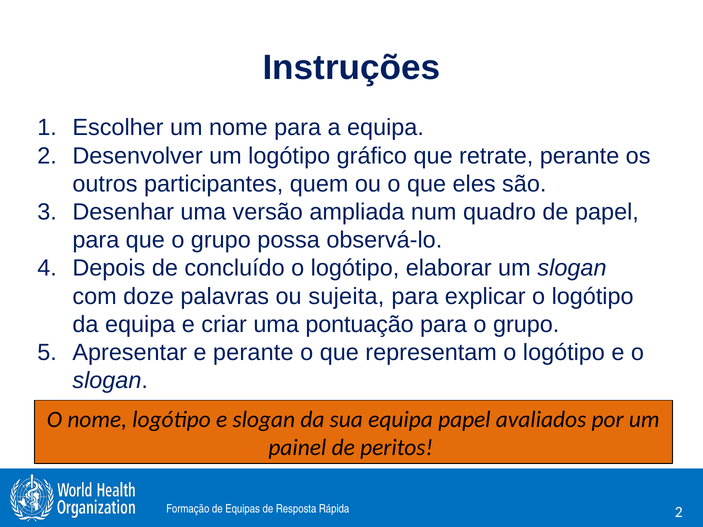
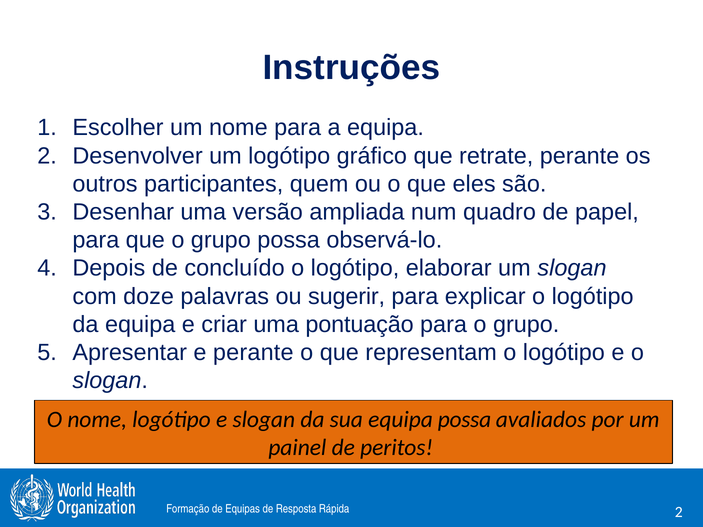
sujeita: sujeita -> sugerir (347, 296)
equipa papel: papel -> possa (464, 420)
